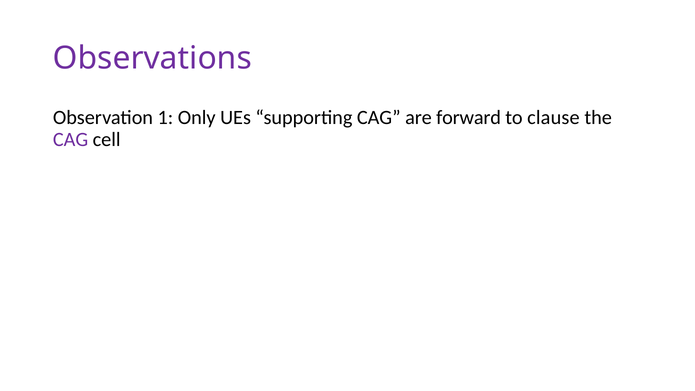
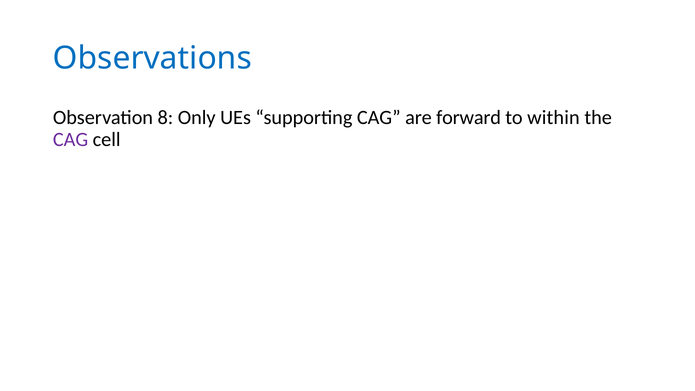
Observations colour: purple -> blue (152, 58)
1: 1 -> 8 (165, 117)
clause: clause -> within (553, 117)
